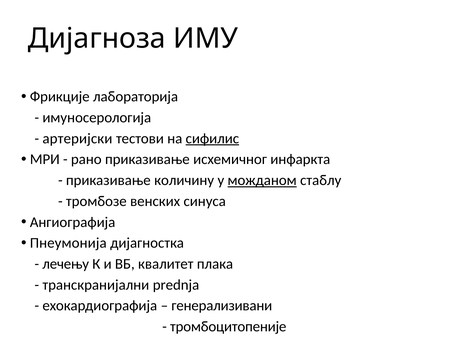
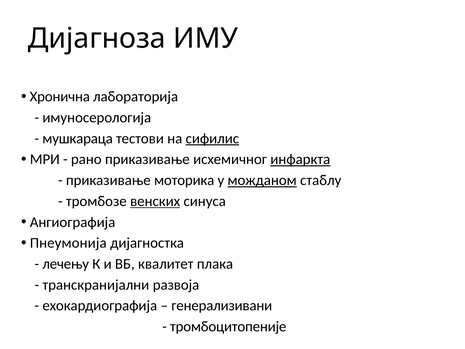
Фрикције: Фрикције -> Хронична (60, 97)
артеријски: артеријски -> мушкараца (78, 138)
инфаркта underline: none -> present (300, 159)
количину: количину -> моторика (184, 180)
венских underline: none -> present (155, 201)
prednja: prednja -> развоја (176, 285)
